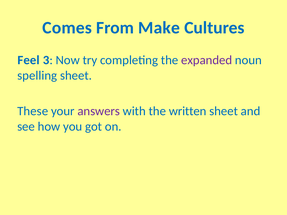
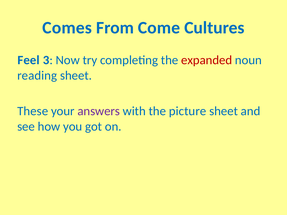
Make: Make -> Come (159, 28)
expanded colour: purple -> red (207, 60)
spelling: spelling -> reading (37, 76)
written: written -> picture (188, 111)
